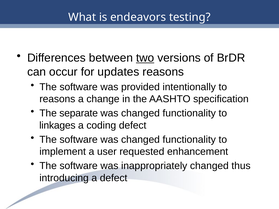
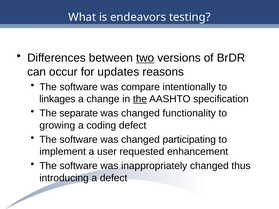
provided: provided -> compare (140, 87)
reasons: reasons -> linkages (57, 99)
the underline: none -> present (140, 99)
linkages: linkages -> growing (57, 125)
software was changed functionality: functionality -> participating (189, 140)
